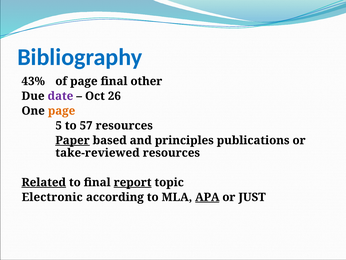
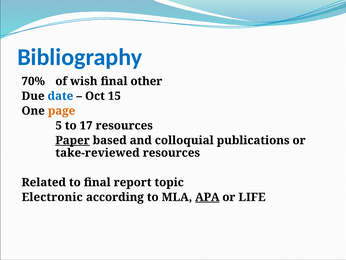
43%: 43% -> 70% (33, 81)
of page: page -> wish (84, 81)
date colour: purple -> blue (60, 96)
26: 26 -> 15 (114, 96)
57: 57 -> 17 (86, 125)
principles: principles -> colloquial (184, 140)
Related underline: present -> none (44, 182)
report underline: present -> none (133, 182)
JUST: JUST -> LIFE (252, 197)
